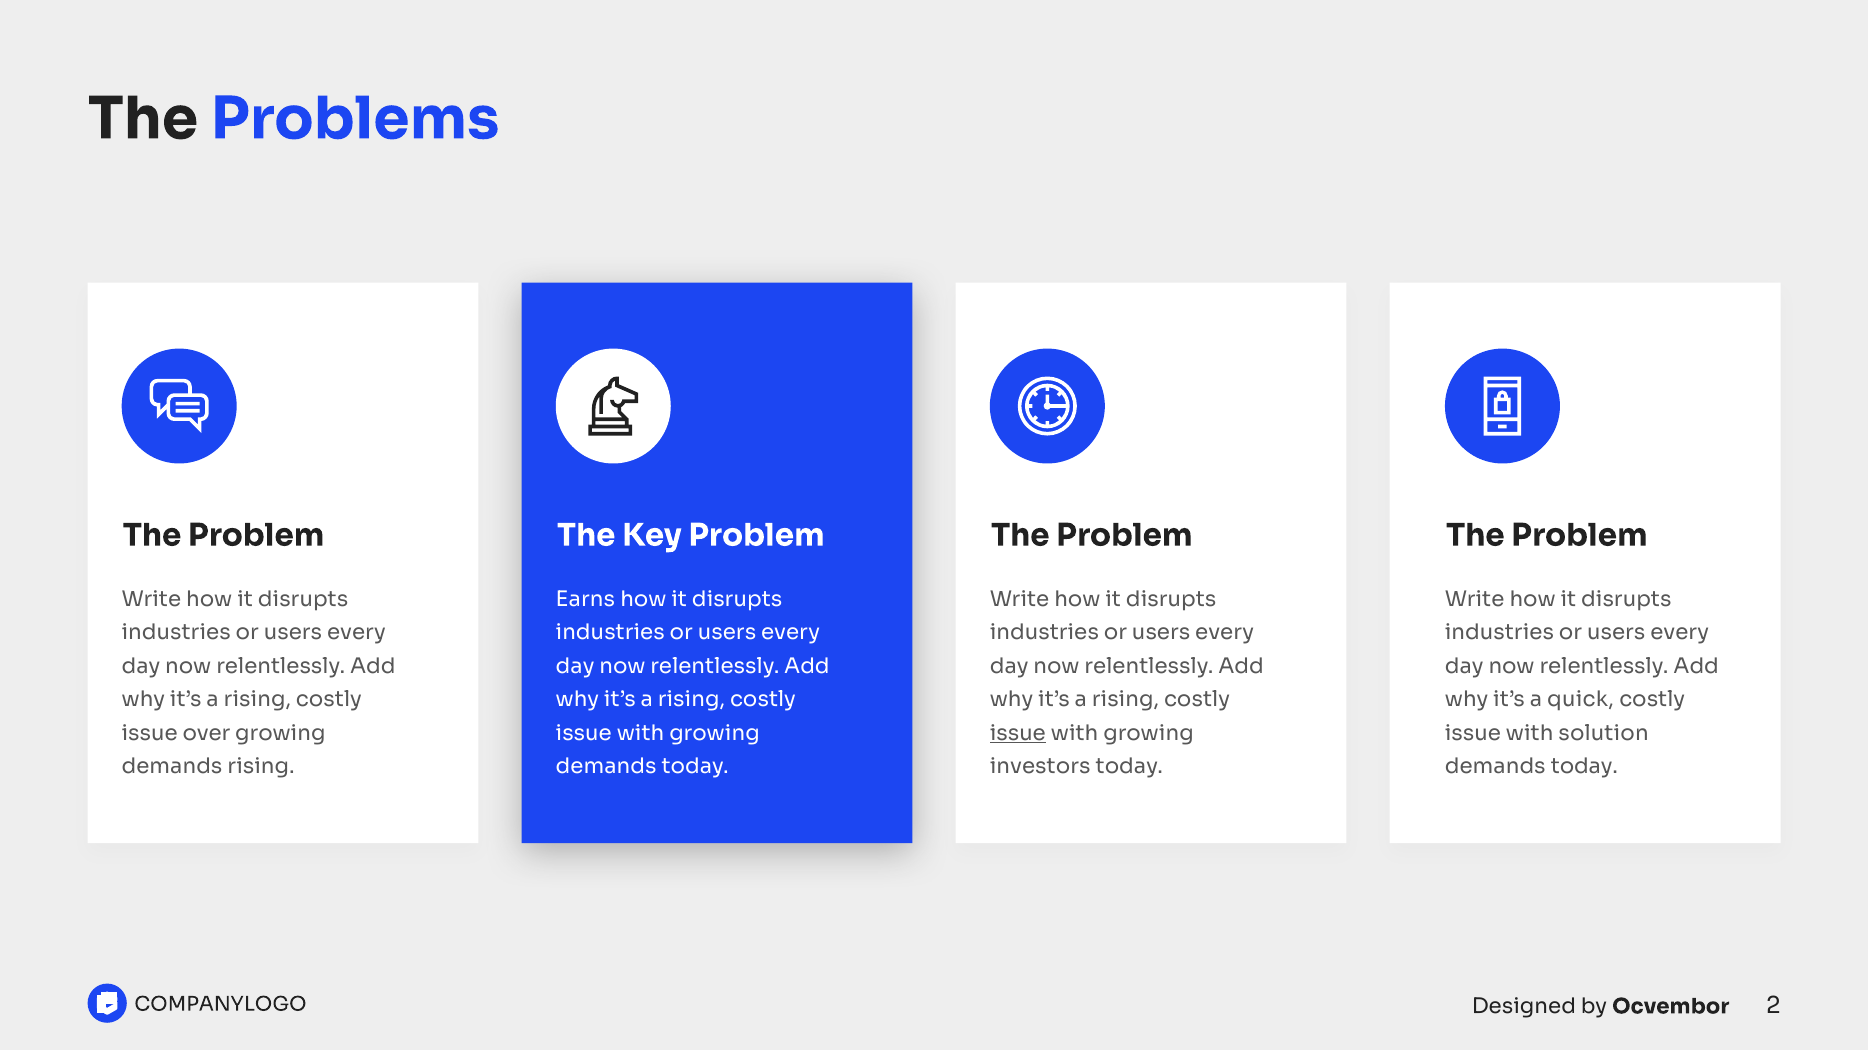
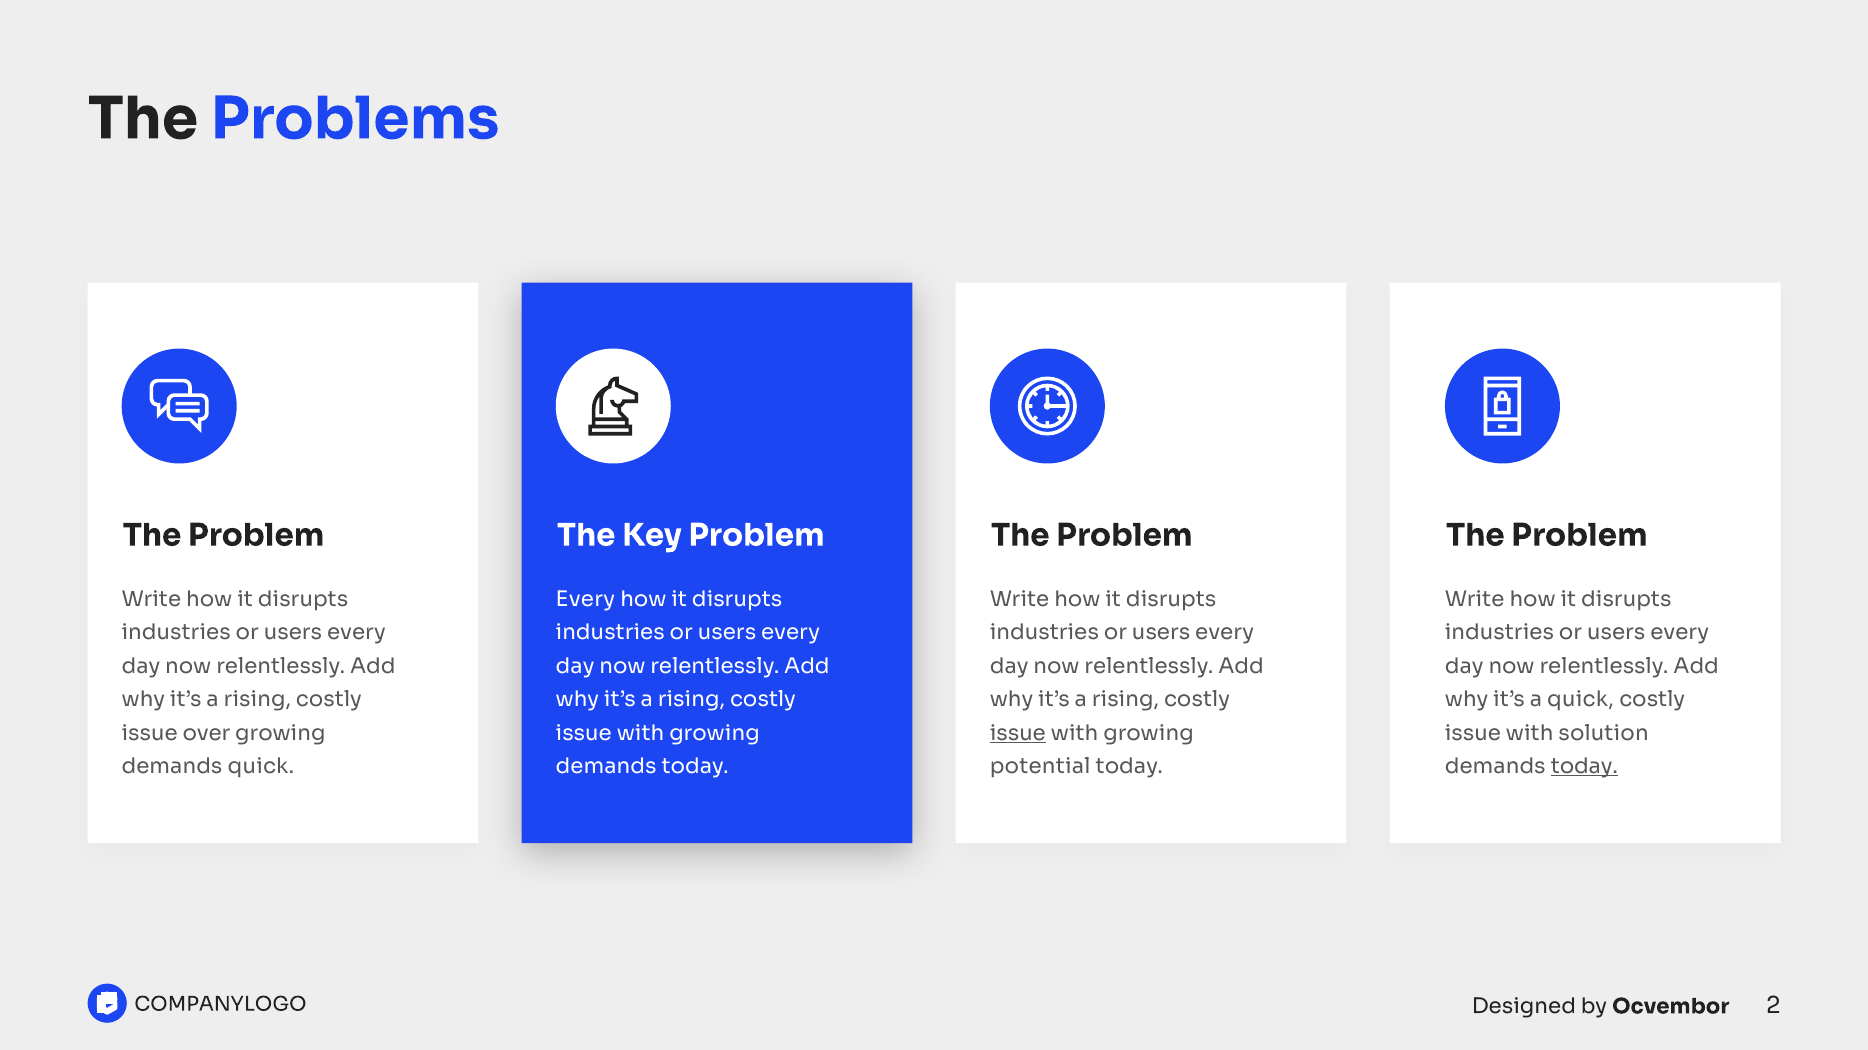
Earns: Earns -> Every (585, 600)
demands rising: rising -> quick (261, 767)
investors: investors -> potential (1040, 767)
today underline: none -> present (1584, 767)
